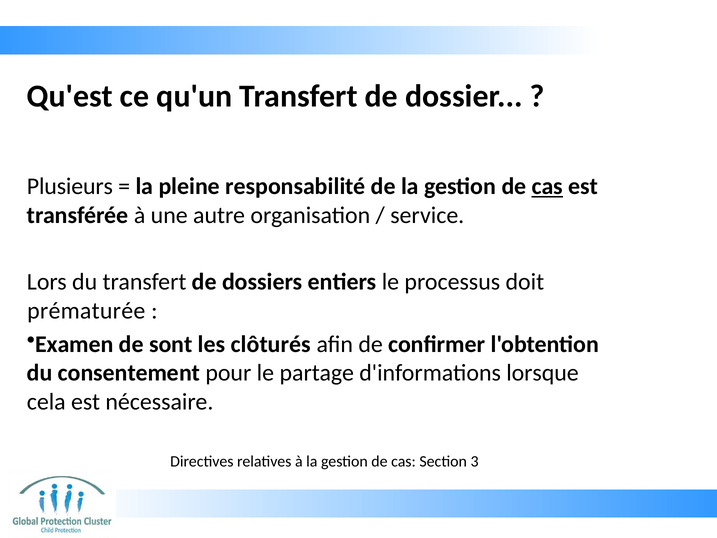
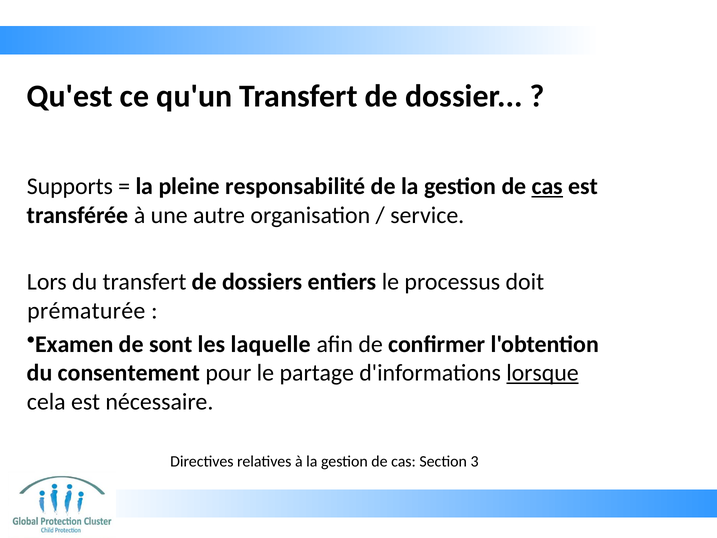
Plusieurs: Plusieurs -> Supports (70, 186)
clôturés: clôturés -> laquelle (271, 344)
lorsque underline: none -> present (542, 373)
